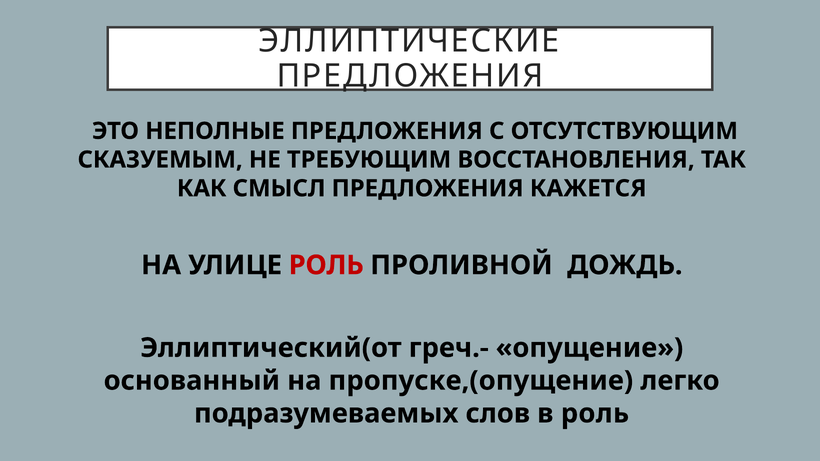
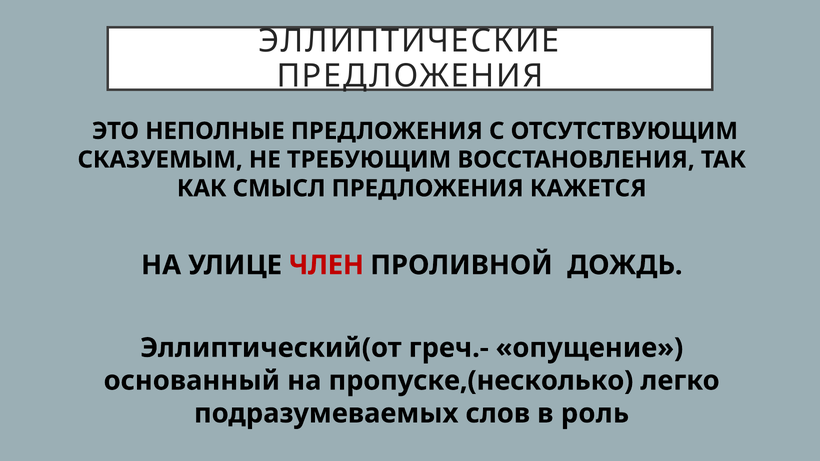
УЛИЦЕ РОЛЬ: РОЛЬ -> ЧЛЕН (326, 265)
пропуске,(опущение: пропуске,(опущение -> пропуске,(несколько (481, 381)
